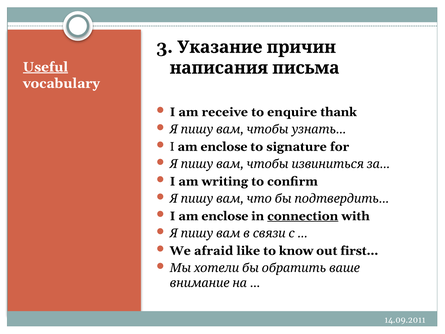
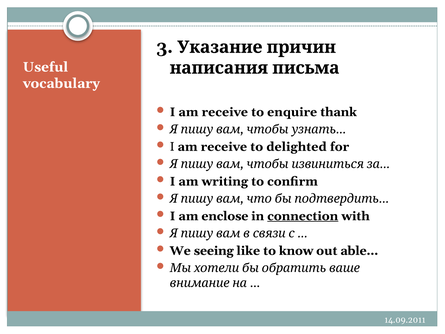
Useful underline: present -> none (46, 67)
enclose: enclose -> receive (224, 147)
signature: signature -> delighted (296, 147)
afraid: afraid -> seeing (214, 251)
first…: first… -> able… (359, 251)
